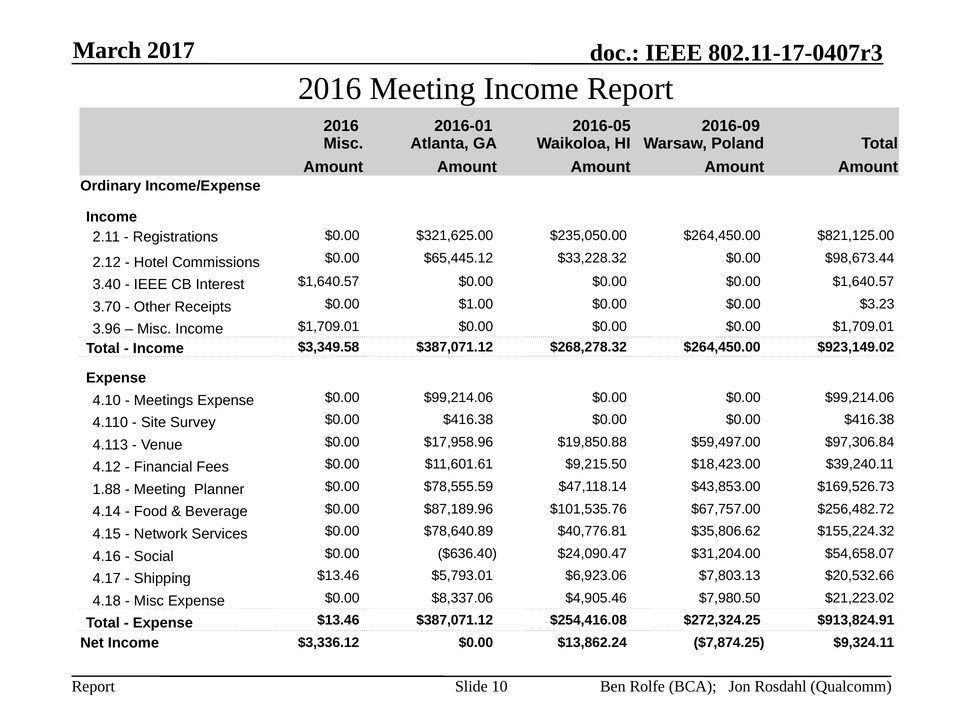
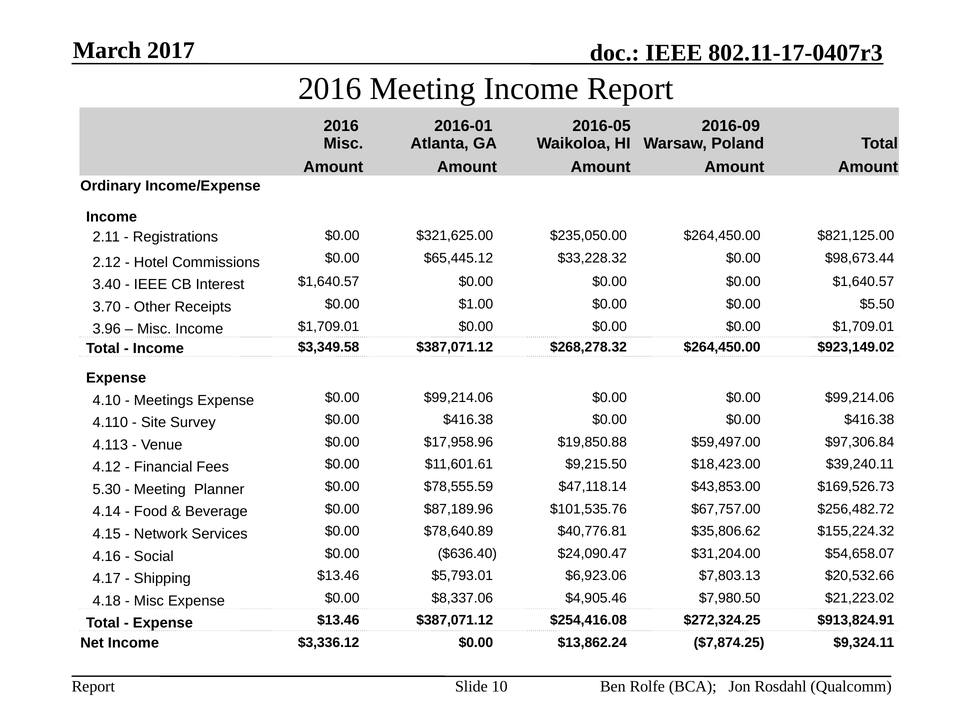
$3.23: $3.23 -> $5.50 (877, 304)
1.88: 1.88 -> 5.30 (107, 490)
